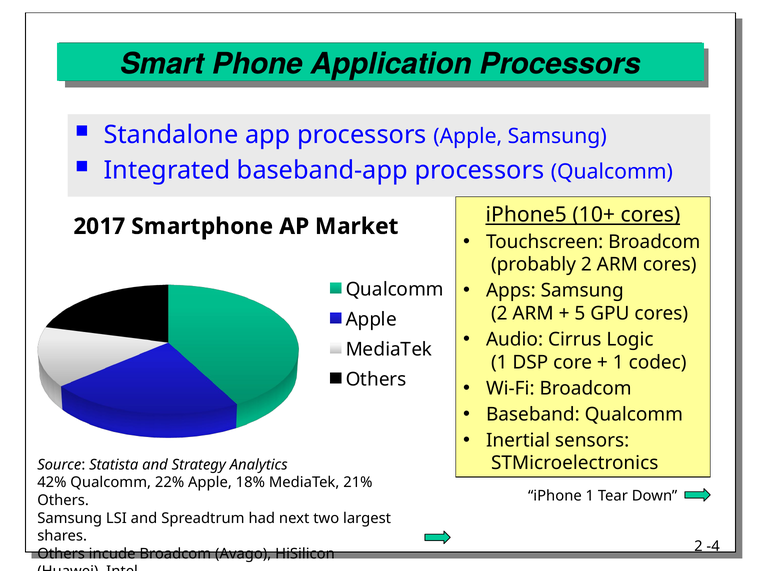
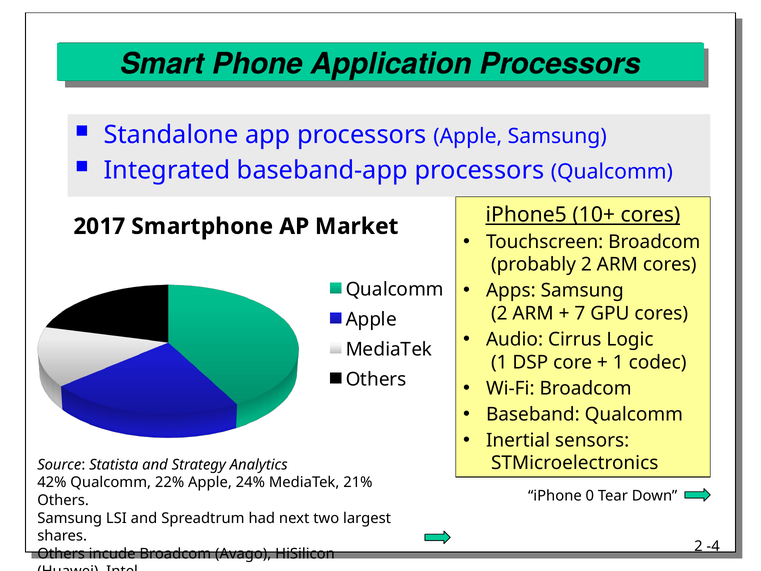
5: 5 -> 7 (580, 313)
18%: 18% -> 24% (250, 482)
iPhone 1: 1 -> 0 (590, 496)
